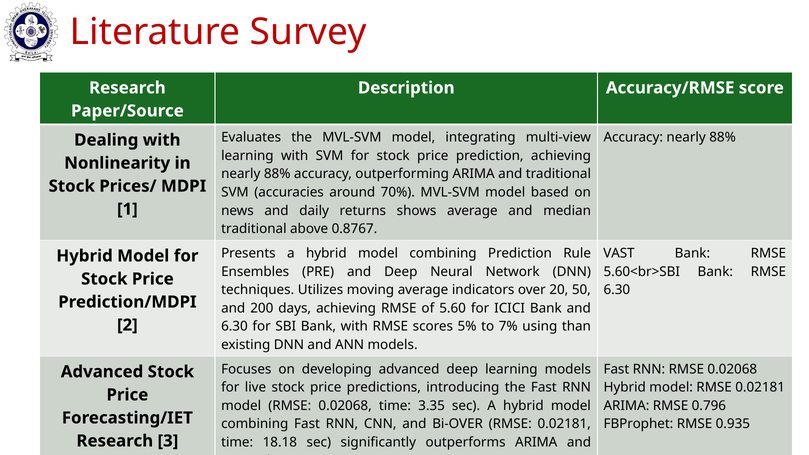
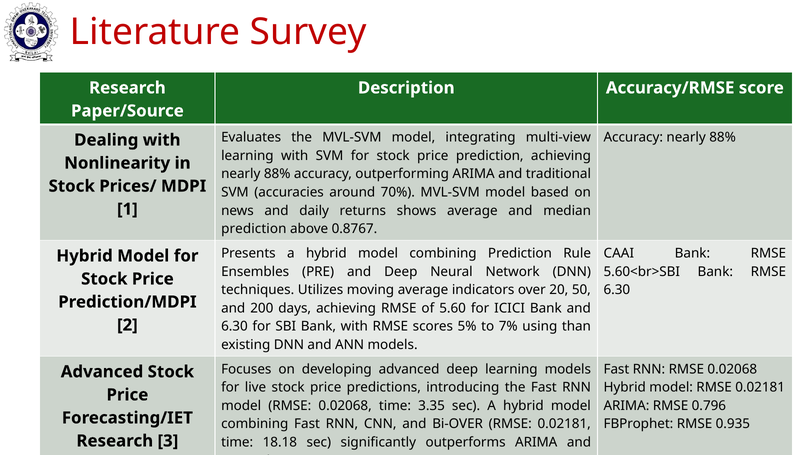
traditional: traditional -> prediction (254, 229)
VAST: VAST -> CAAI (619, 253)
